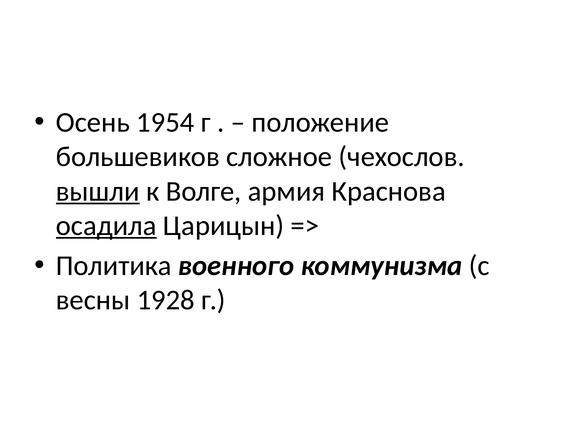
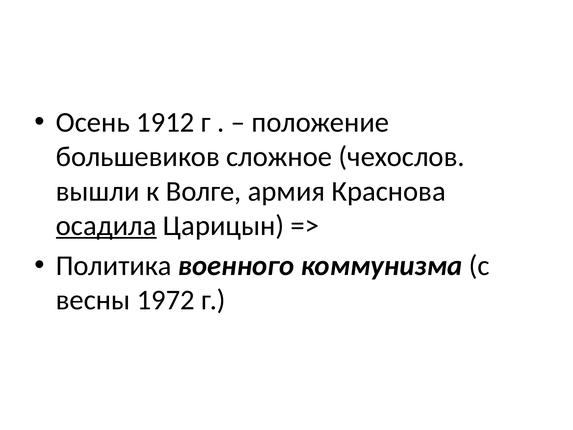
1954: 1954 -> 1912 (165, 122)
вышли underline: present -> none (98, 191)
1928: 1928 -> 1972 (166, 300)
